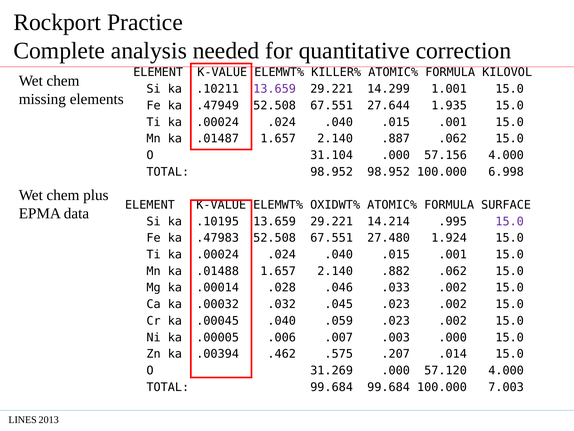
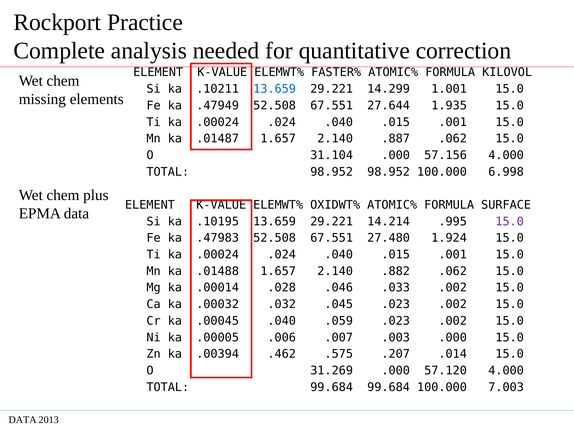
KILLER%: KILLER% -> FASTER% (336, 72)
13.659 colour: purple -> blue (275, 89)
LINES: LINES -> DATA (23, 420)
